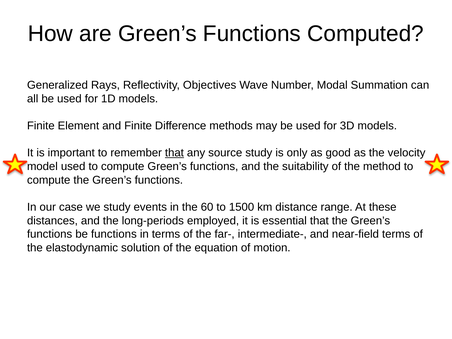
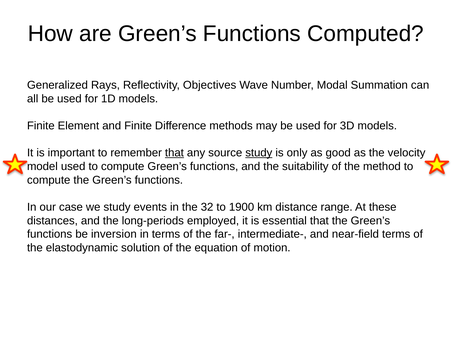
study underline: none -> present (259, 153)
60: 60 -> 32 (207, 207)
1500: 1500 -> 1900 (242, 207)
be functions: functions -> inversion (114, 234)
